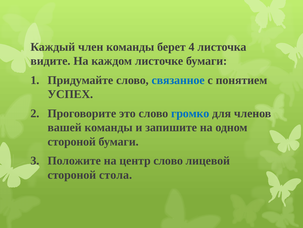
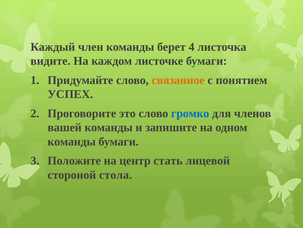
связанное colour: blue -> orange (178, 80)
стороной: стороной -> команды (72, 141)
центр слово: слово -> стать (168, 160)
